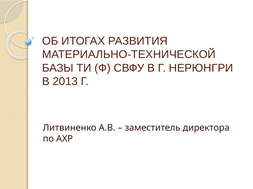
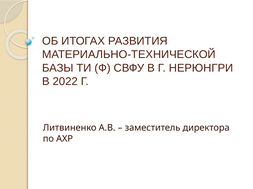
2013: 2013 -> 2022 (65, 82)
